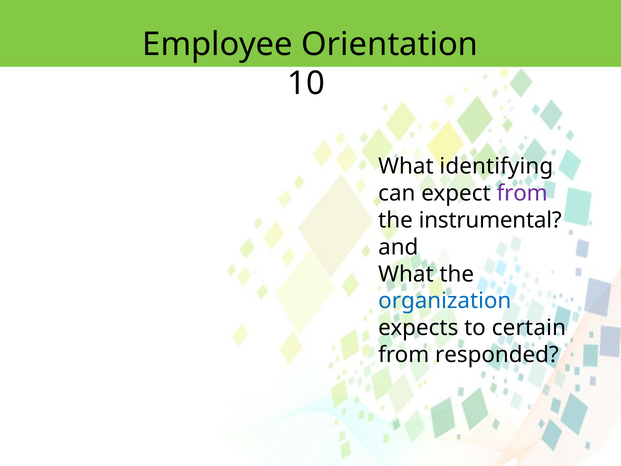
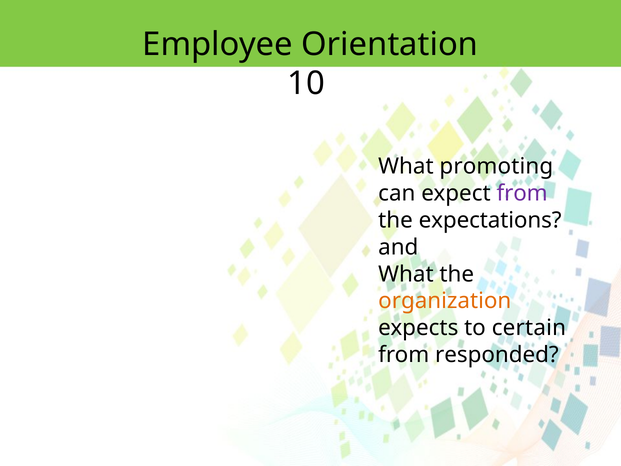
identifying: identifying -> promoting (496, 166)
instrumental: instrumental -> expectations (490, 220)
organization colour: blue -> orange (445, 301)
